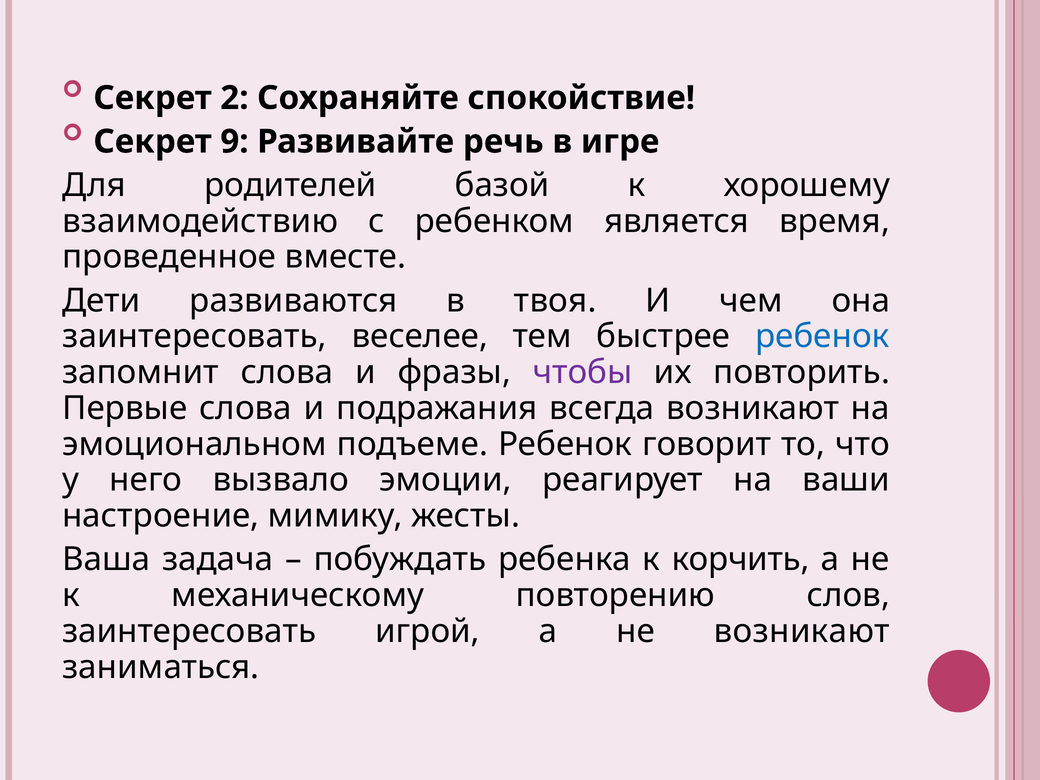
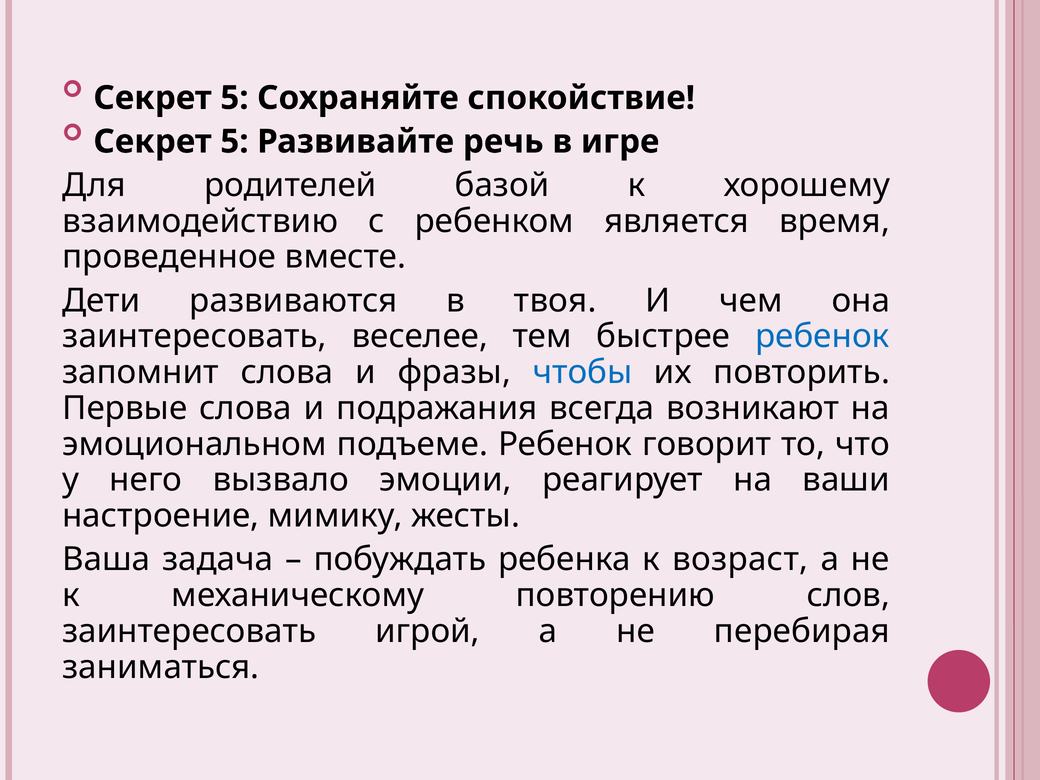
2: 2 -> 5 (234, 98)
9: 9 -> 5 (234, 142)
чтобы colour: purple -> blue (583, 372)
корчить: корчить -> возраст (740, 559)
не возникают: возникают -> перебирая (802, 631)
